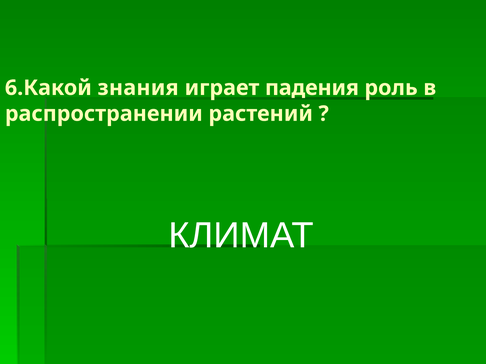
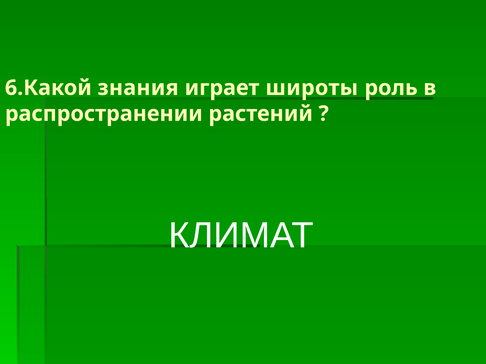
падения: падения -> широты (312, 88)
